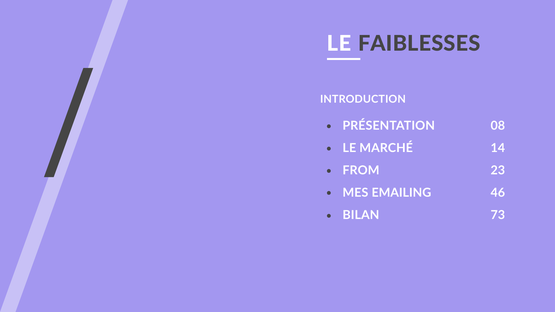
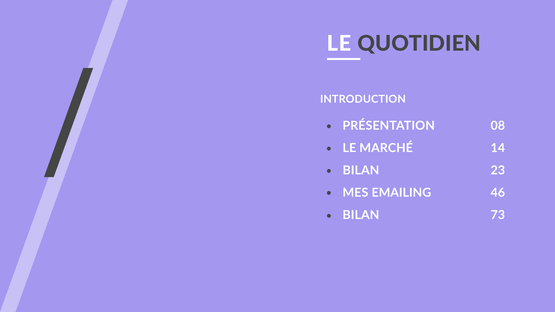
FAIBLESSES: FAIBLESSES -> QUOTIDIEN (419, 44)
FROM: FROM -> BILAN (361, 171)
